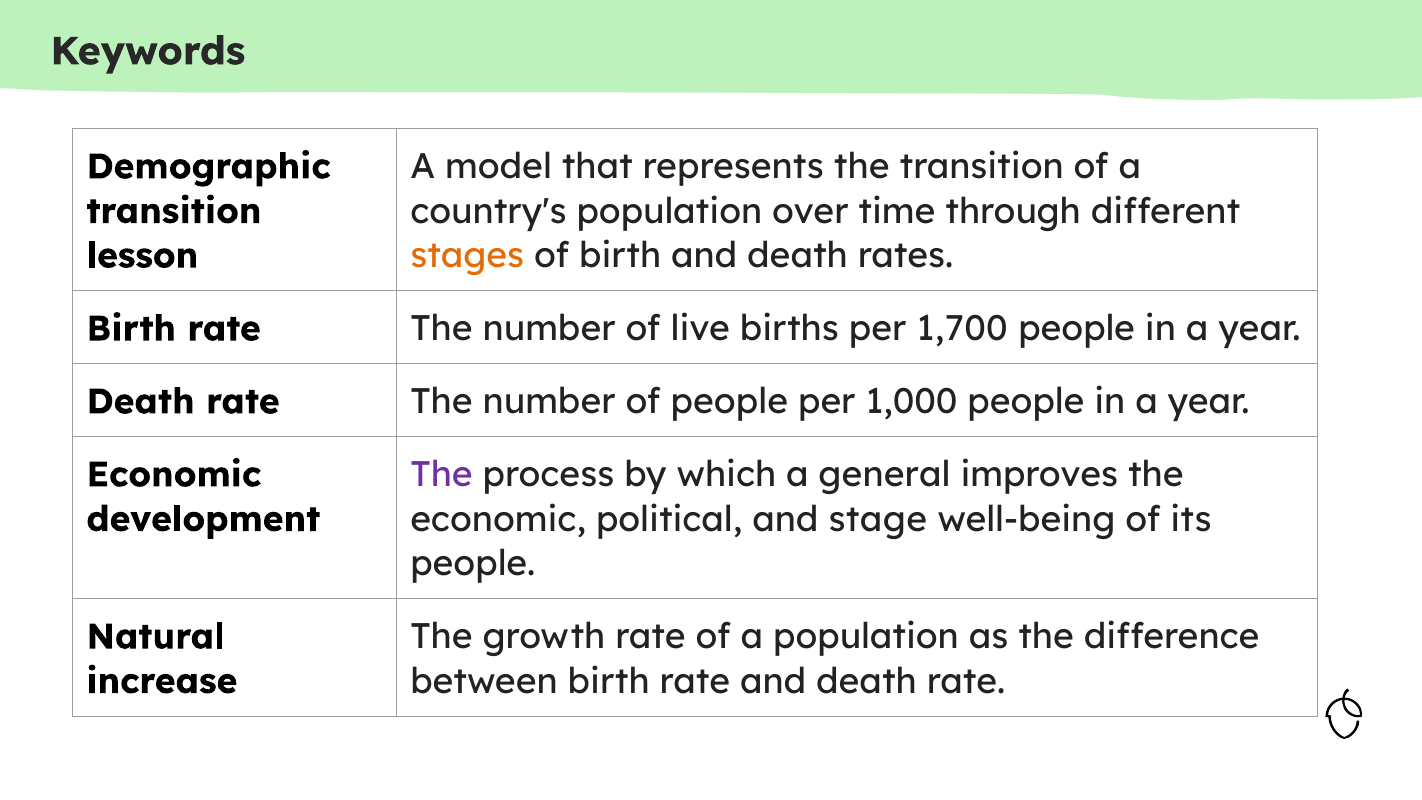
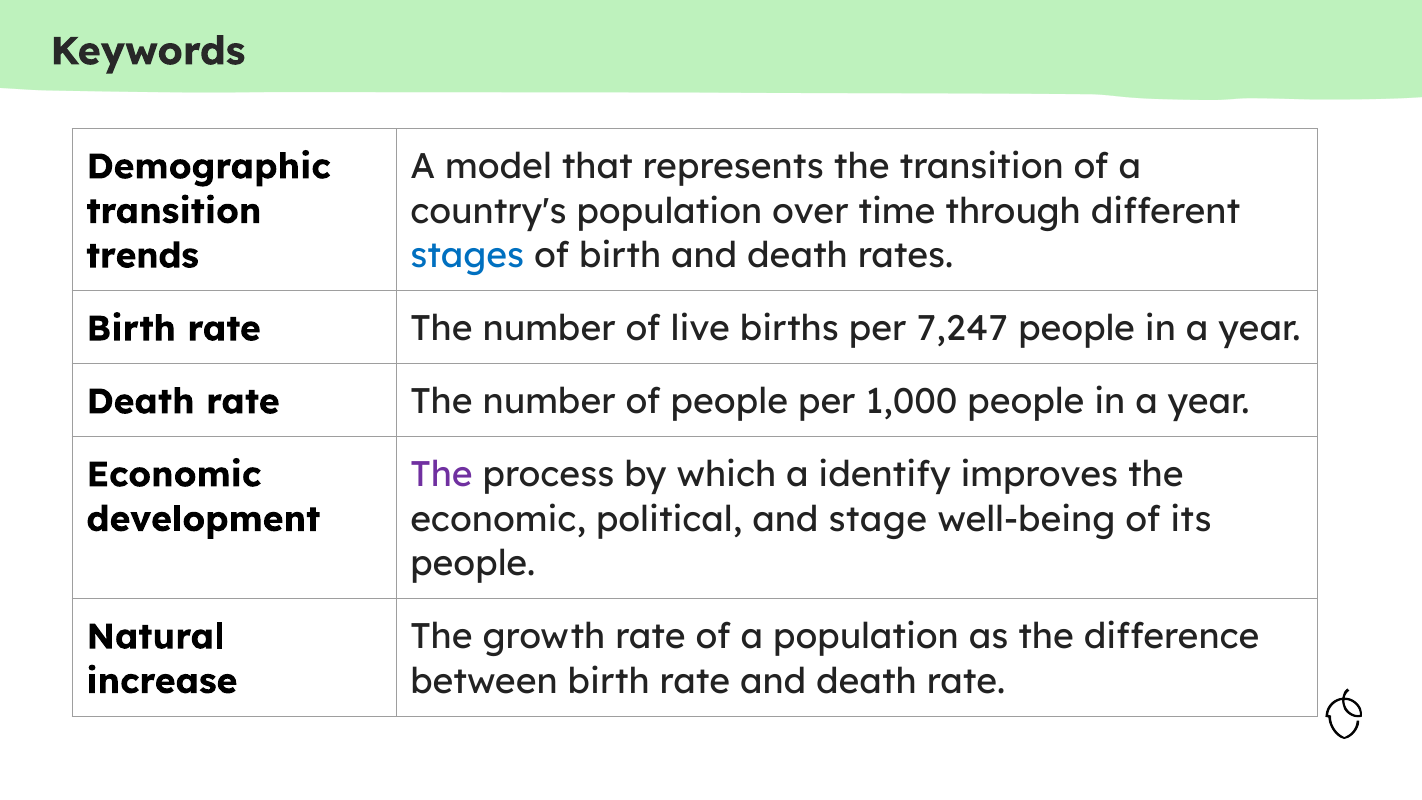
lesson: lesson -> trends (142, 256)
stages colour: orange -> blue (467, 256)
1,700: 1,700 -> 7,247 (962, 329)
general: general -> identify (885, 475)
